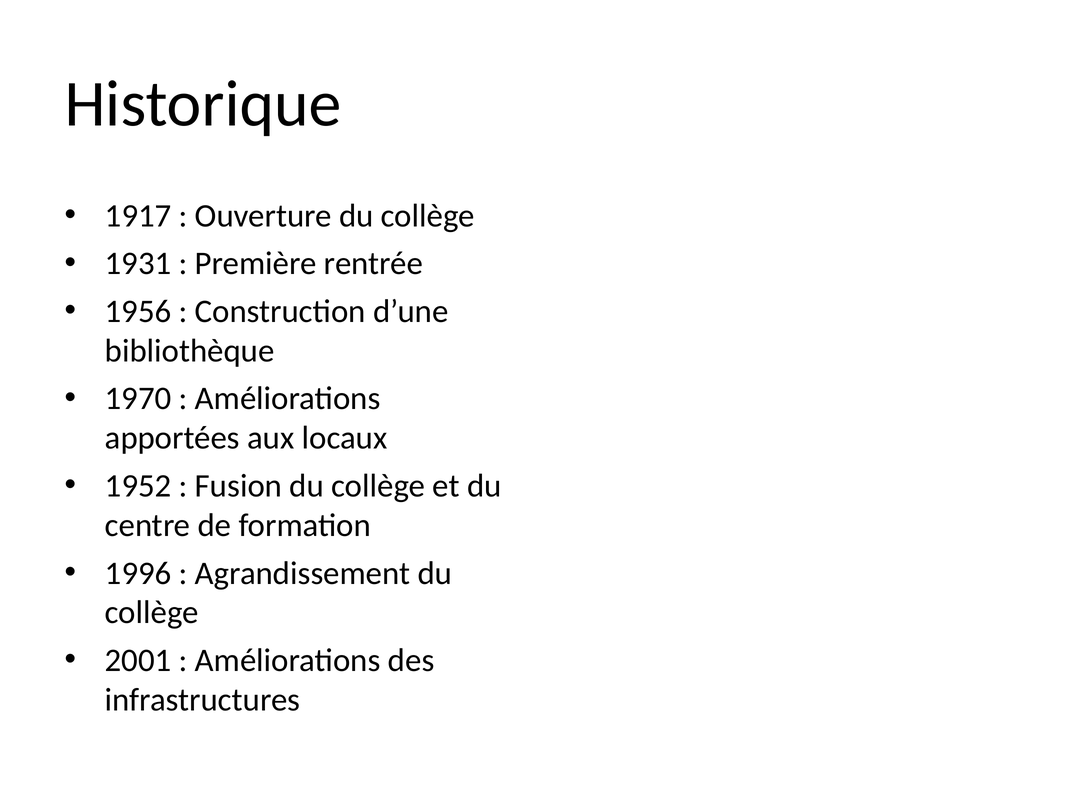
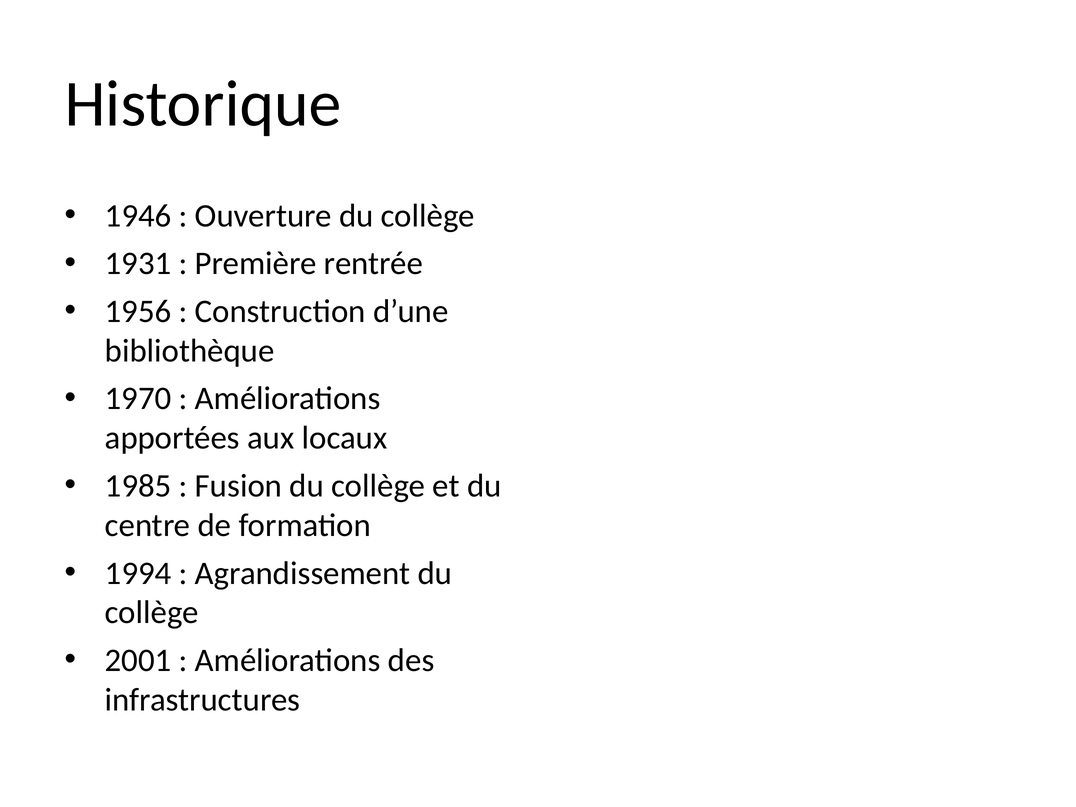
1917: 1917 -> 1946 (138, 216)
1952: 1952 -> 1985 (138, 486)
1996: 1996 -> 1994 (138, 573)
